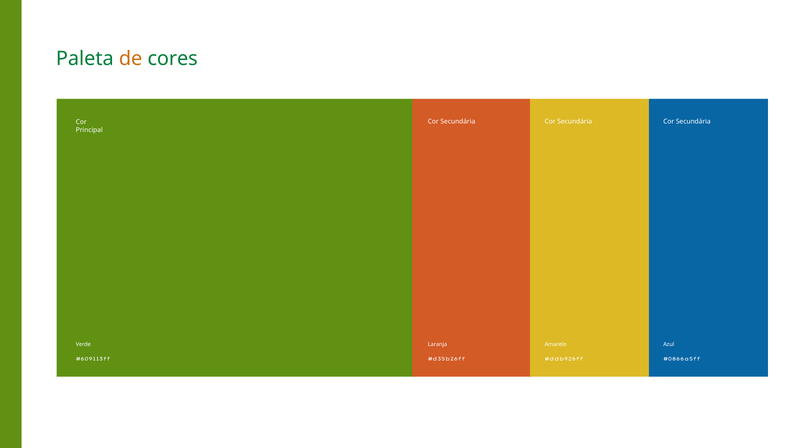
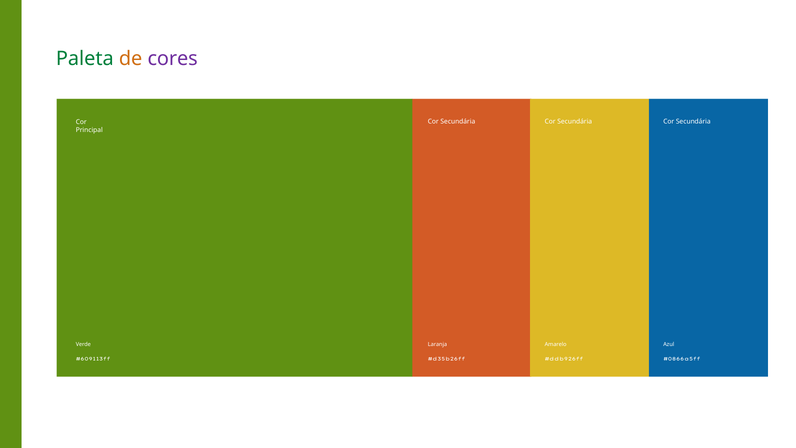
cores colour: green -> purple (173, 59)
